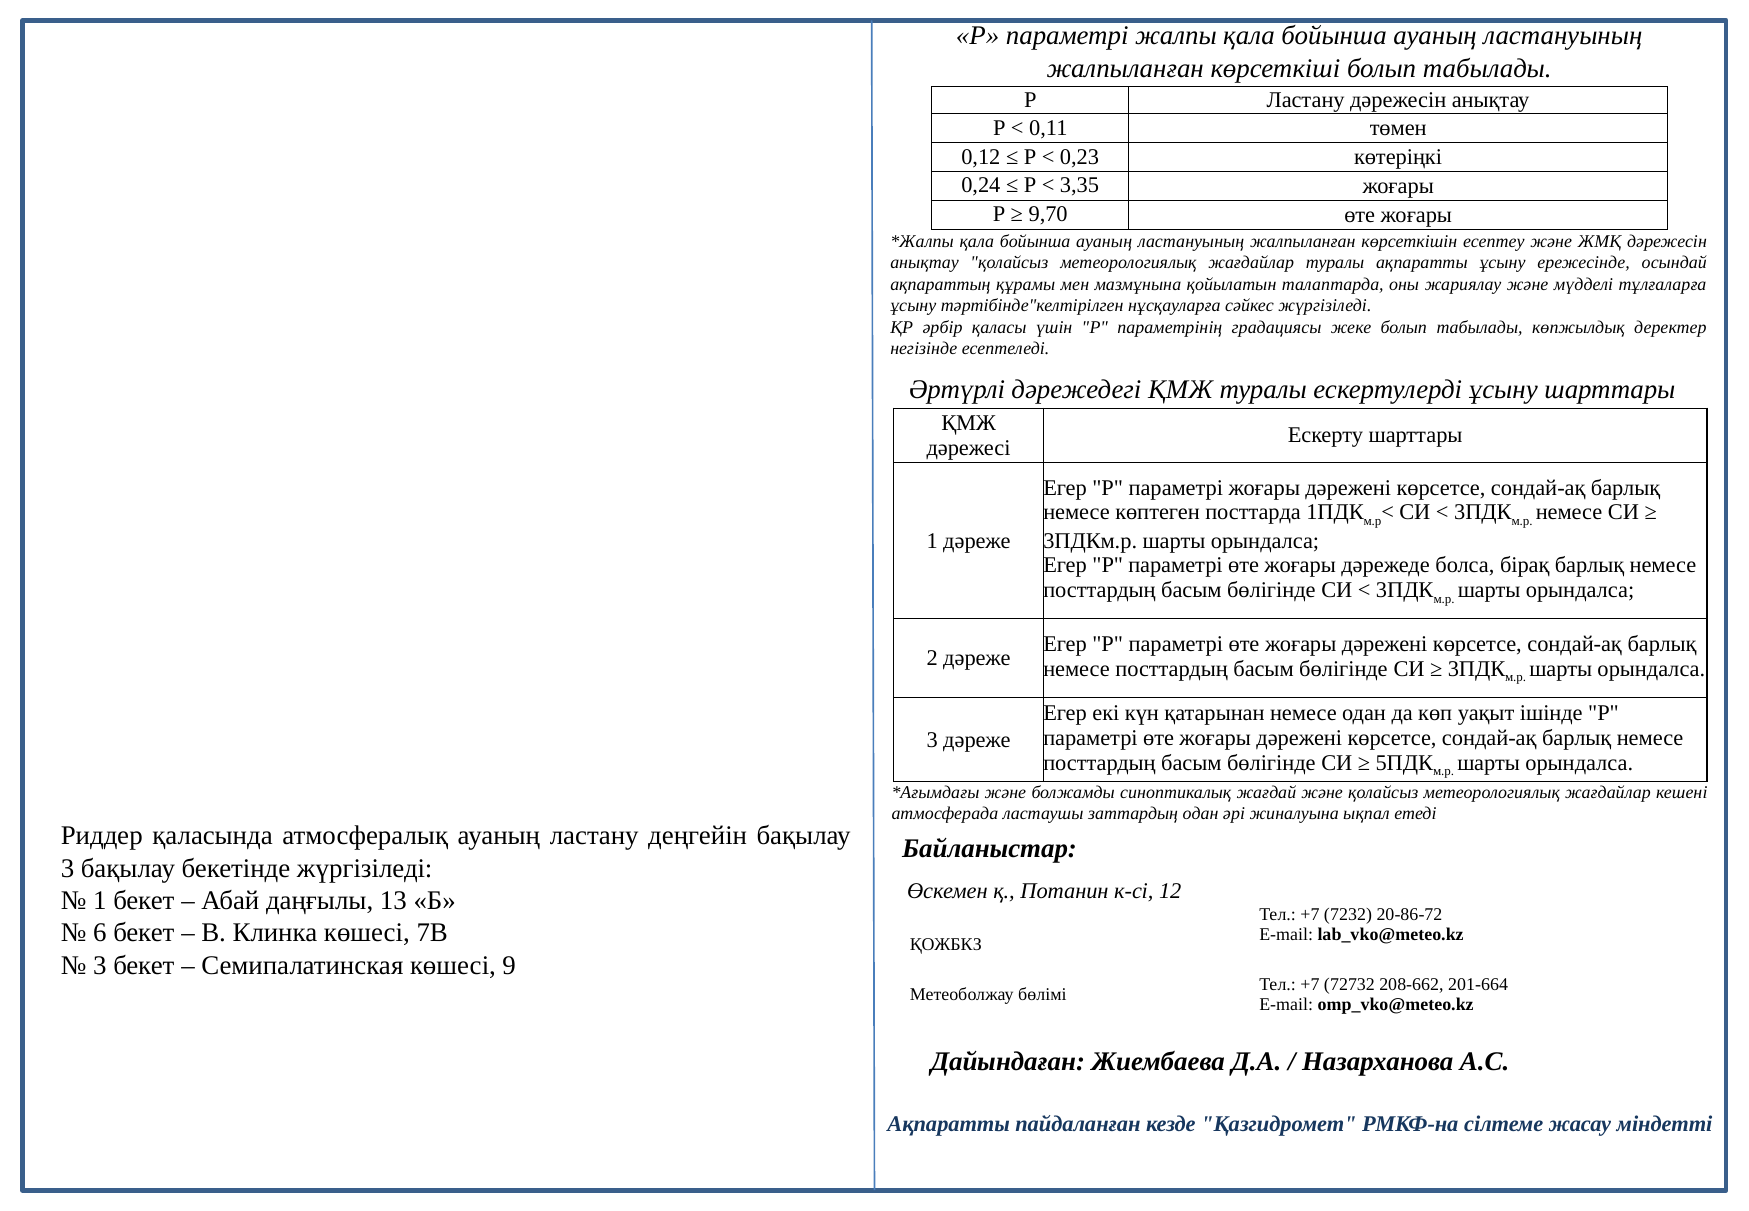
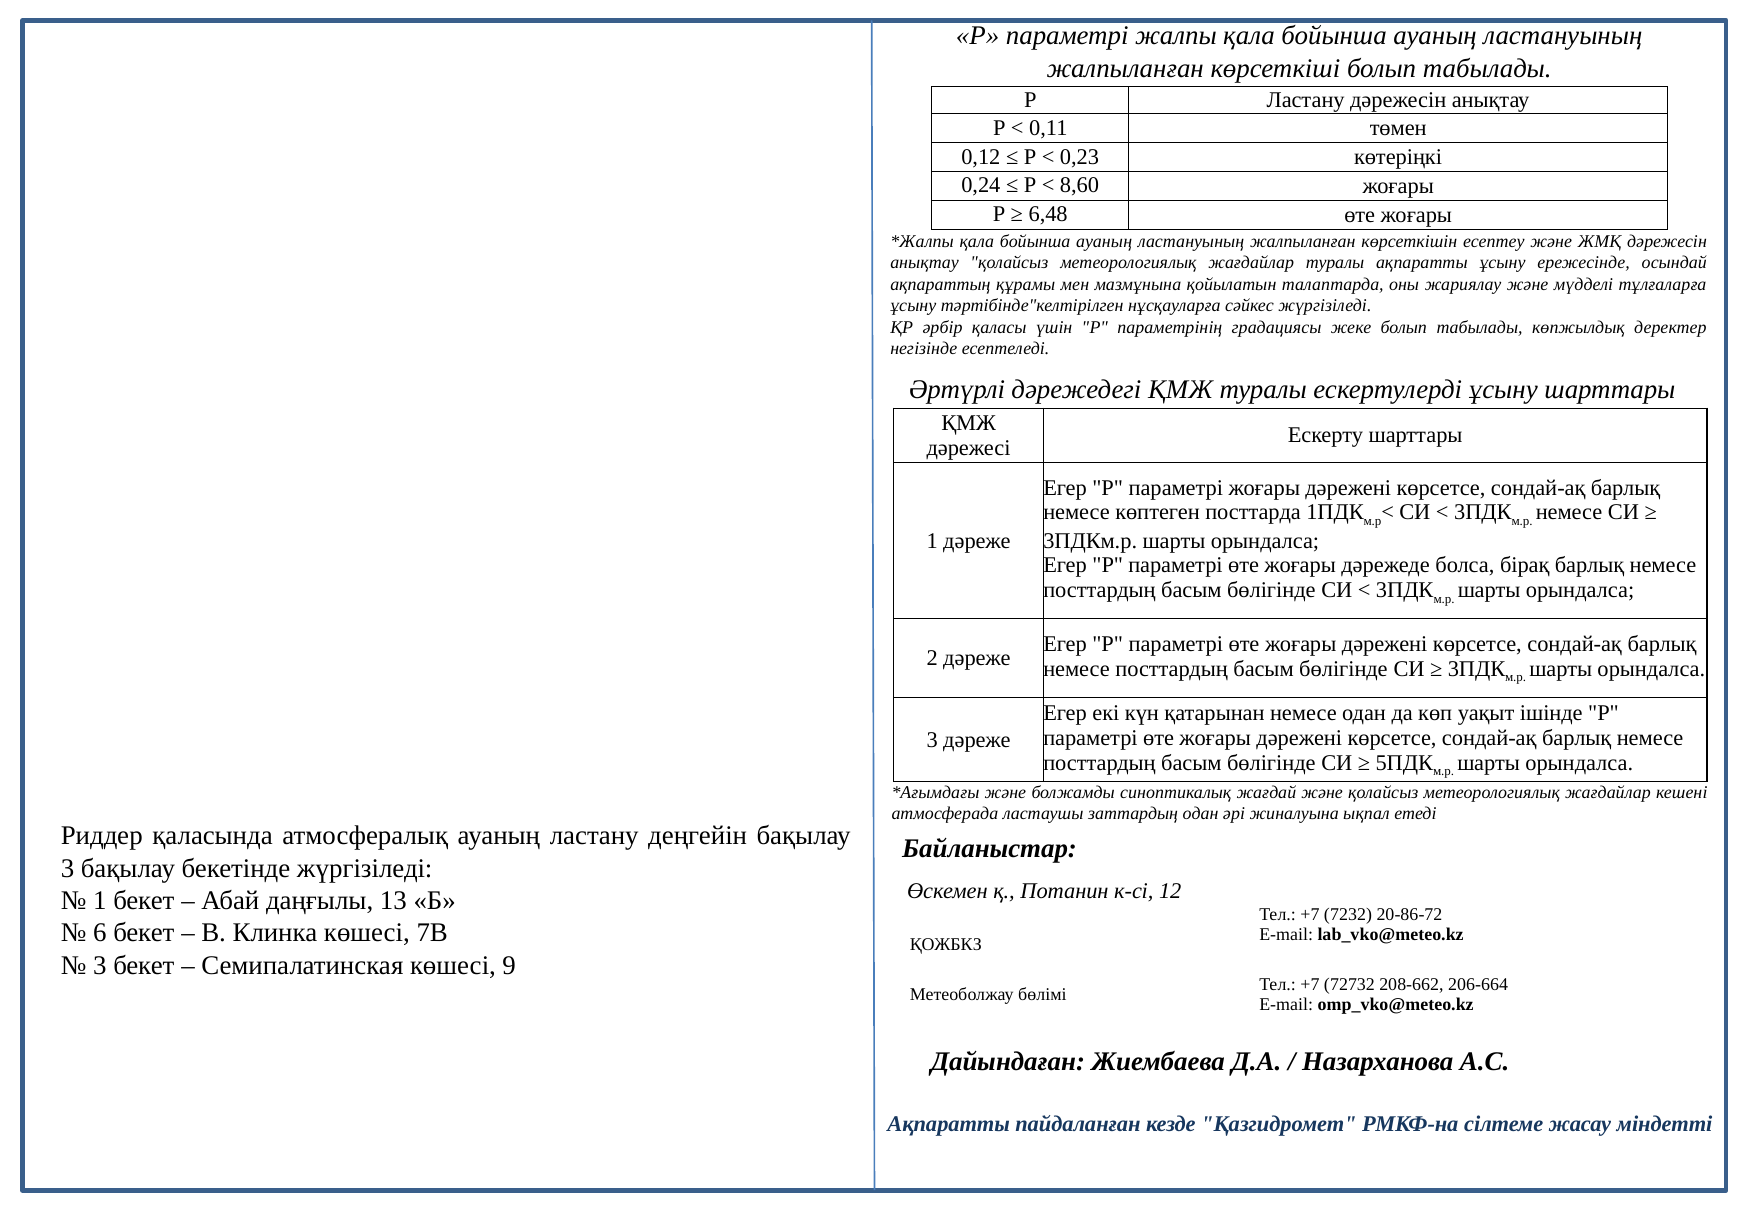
3,35: 3,35 -> 8,60 (1079, 186)
9,70: 9,70 -> 6,48 (1048, 214)
201-664: 201-664 -> 206-664 (1478, 984)
